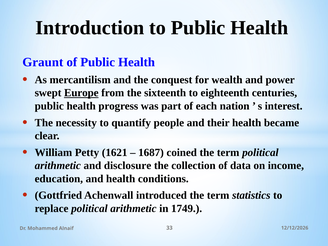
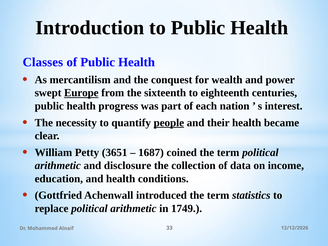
Graunt: Graunt -> Classes (43, 62)
people underline: none -> present (169, 123)
1621: 1621 -> 3651 (115, 152)
